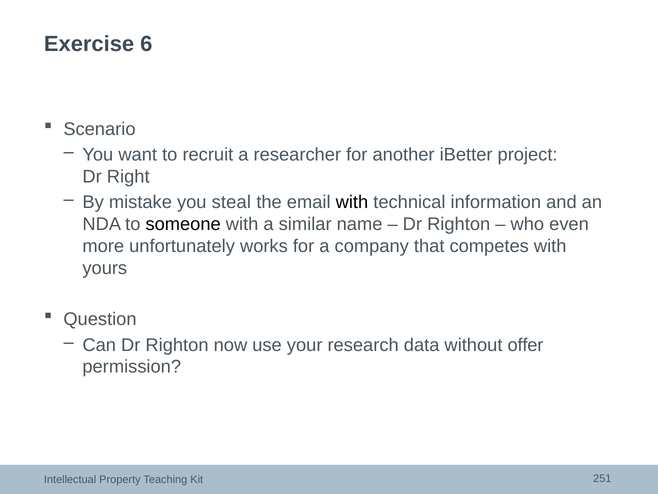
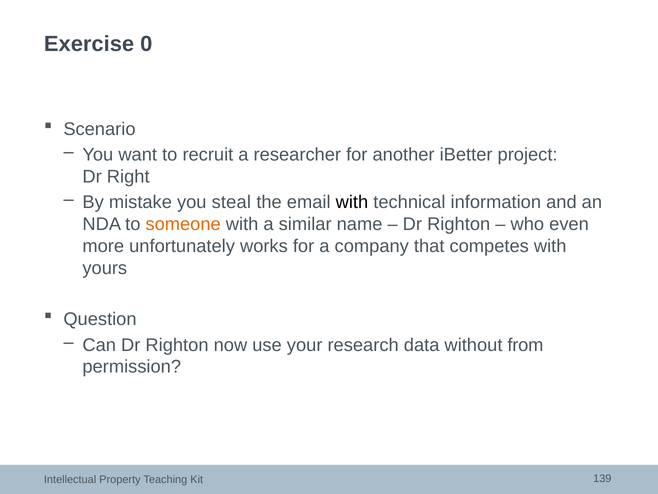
6: 6 -> 0 (146, 44)
someone colour: black -> orange (183, 224)
offer: offer -> from (525, 345)
251: 251 -> 139 (602, 478)
